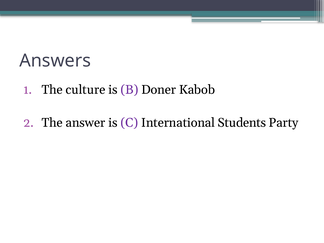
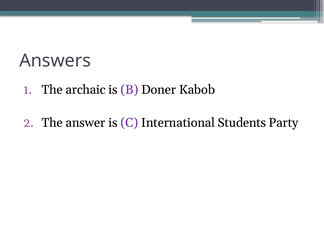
culture: culture -> archaic (86, 90)
